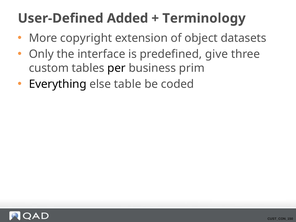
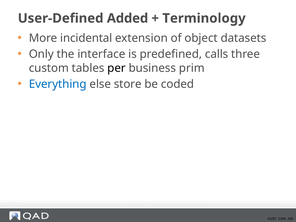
copyright: copyright -> incidental (86, 38)
give: give -> calls (217, 54)
Everything colour: black -> blue (58, 84)
table: table -> store (128, 84)
